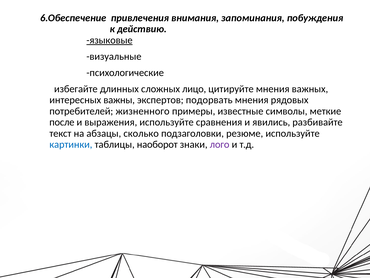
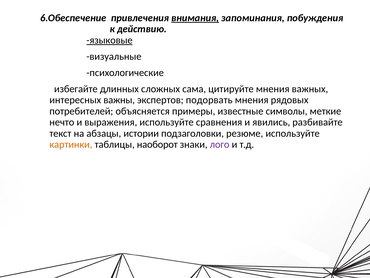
внимания underline: none -> present (195, 18)
лицо: лицо -> сама (194, 89)
жизненного: жизненного -> объясняется (143, 111)
после: после -> нечто (62, 122)
сколько: сколько -> истории (141, 133)
картинки colour: blue -> orange (71, 144)
